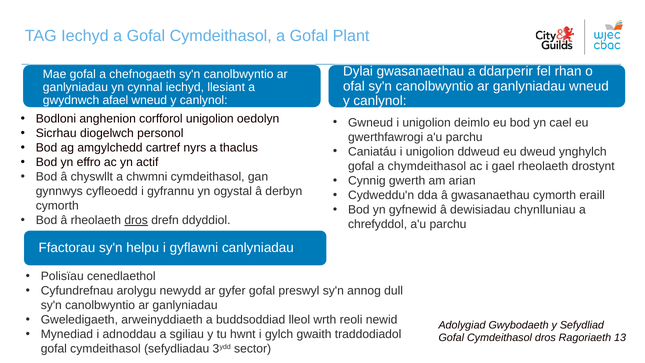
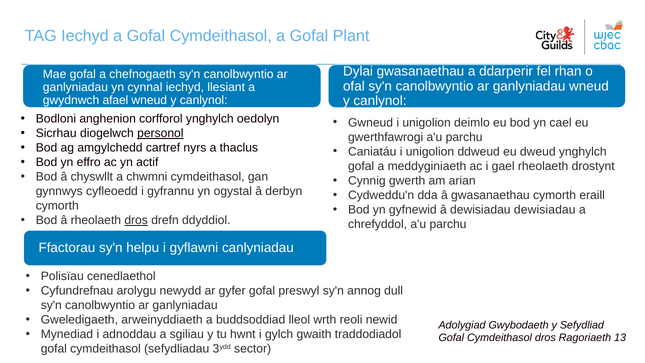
corfforol unigolion: unigolion -> ynghylch (210, 119)
personol underline: none -> present (160, 133)
chymdeithasol: chymdeithasol -> meddyginiaeth (427, 166)
dewisiadau chynlluniau: chynlluniau -> dewisiadau (545, 210)
